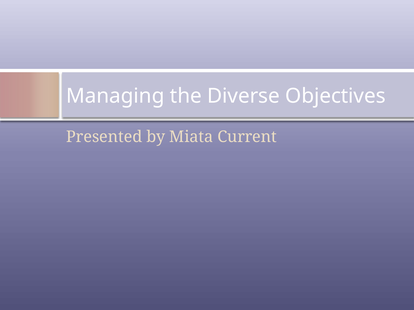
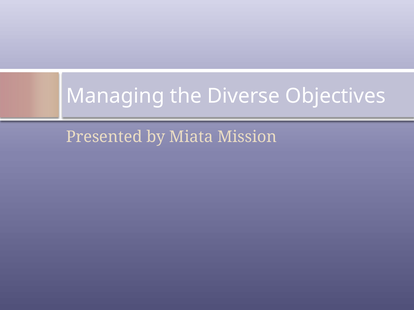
Current: Current -> Mission (247, 137)
